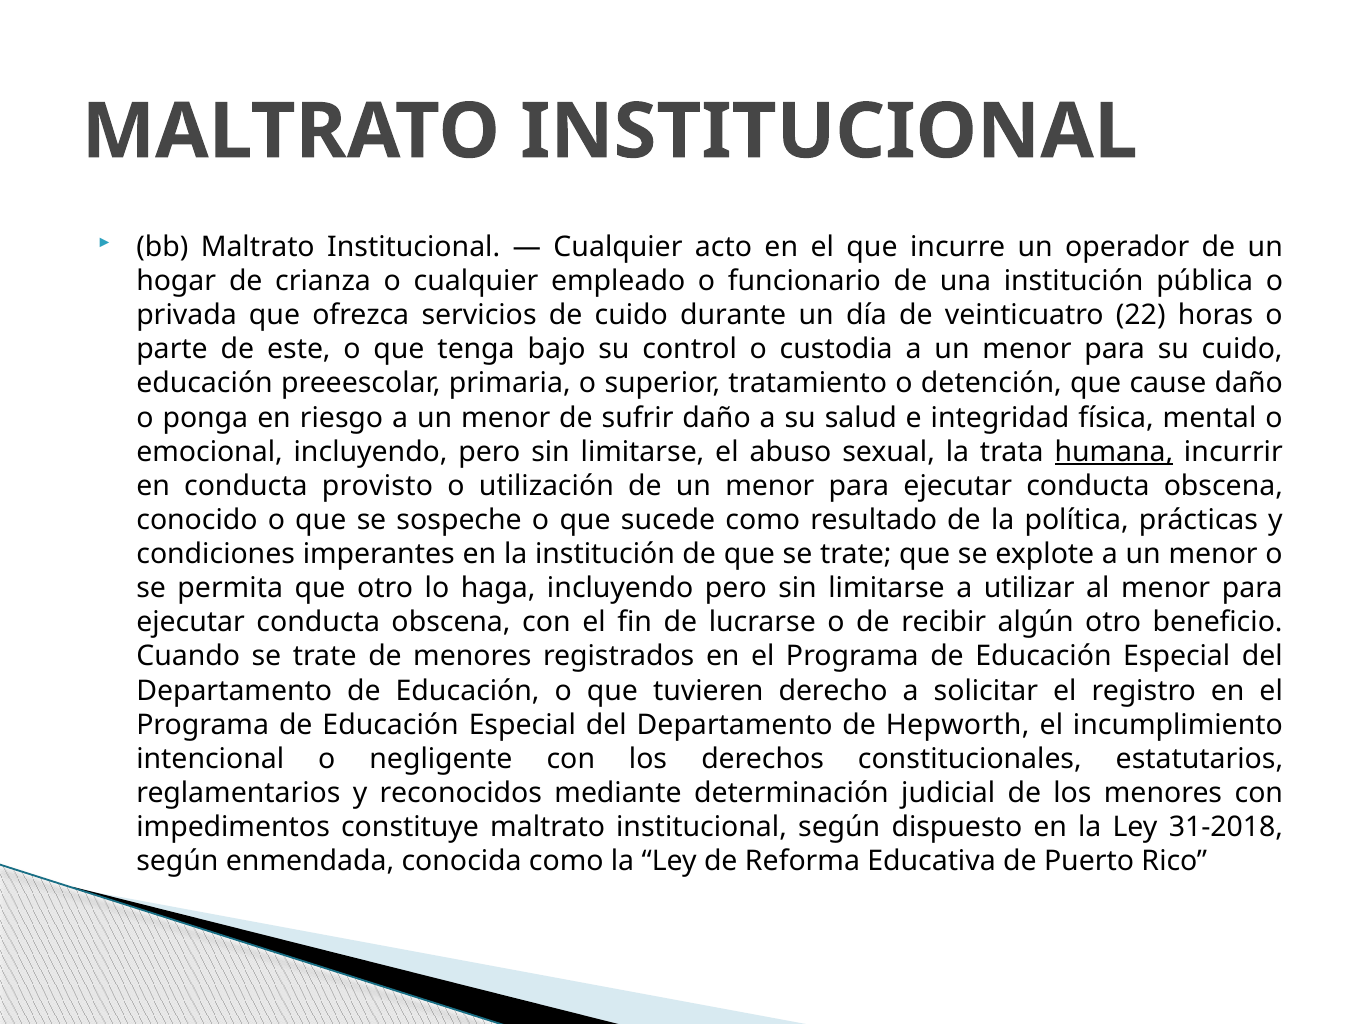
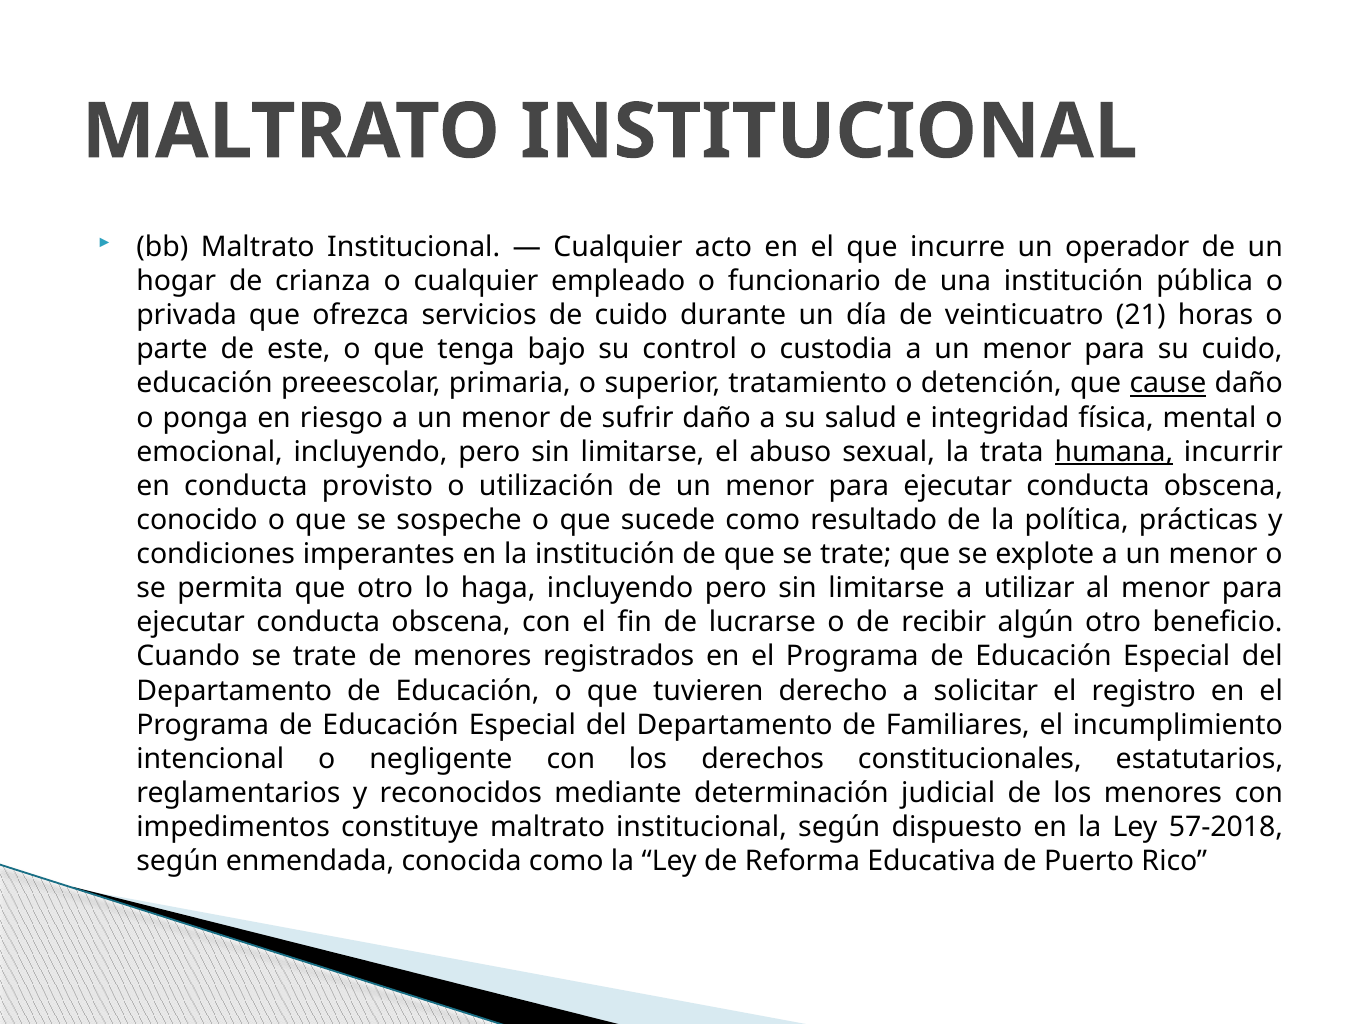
22: 22 -> 21 (1141, 315)
cause underline: none -> present (1168, 384)
Hepworth: Hepworth -> Familiares (958, 725)
31-2018: 31-2018 -> 57-2018 (1226, 828)
